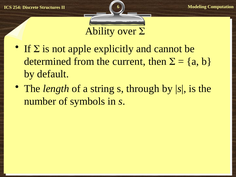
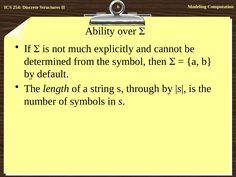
apple: apple -> much (80, 49)
current: current -> symbol (129, 61)
